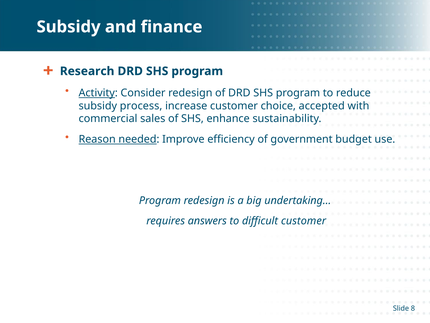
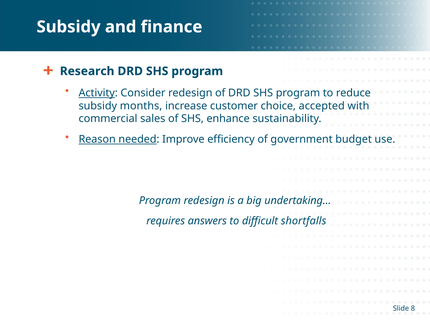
process: process -> months (141, 106)
difficult customer: customer -> shortfalls (304, 221)
